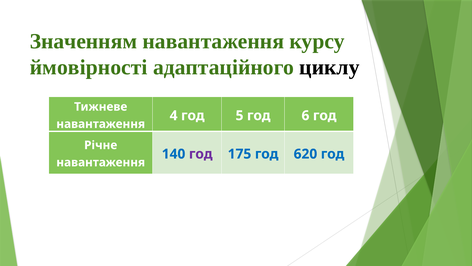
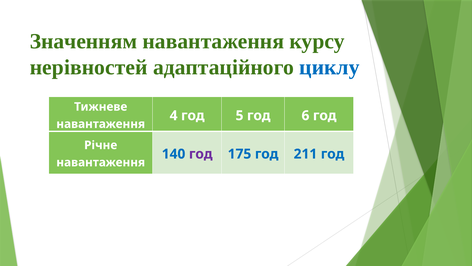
ймовірності: ймовірності -> нерівностей (89, 67)
циклу colour: black -> blue (329, 67)
620: 620 -> 211 (305, 154)
